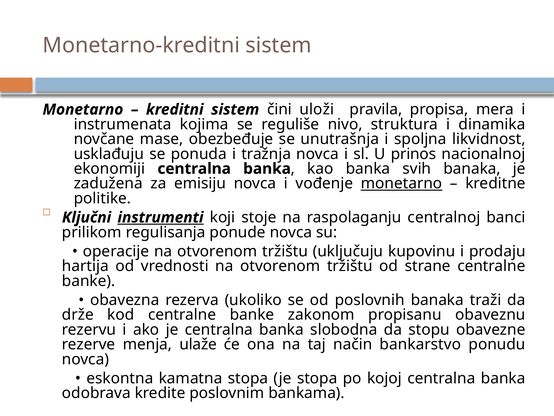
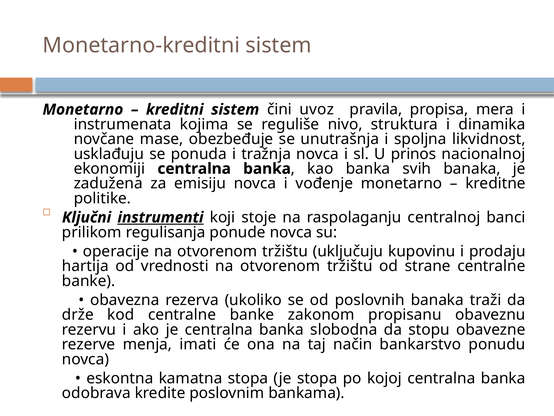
uloži: uloži -> uvoz (317, 109)
monetarno underline: present -> none (402, 183)
ulaže: ulaže -> imati (198, 344)
